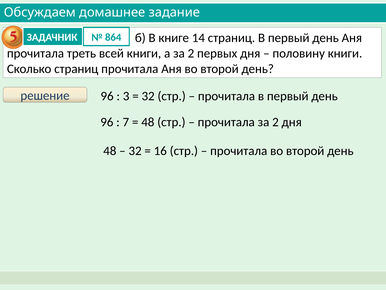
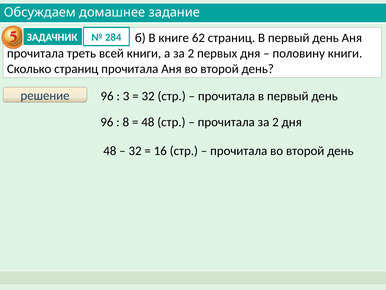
14: 14 -> 62 (198, 38)
864: 864 -> 284 (113, 37)
7: 7 -> 8 (126, 122)
